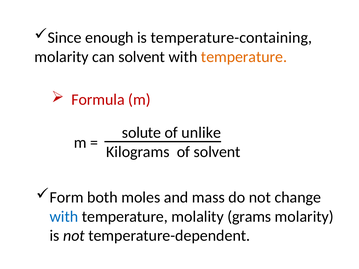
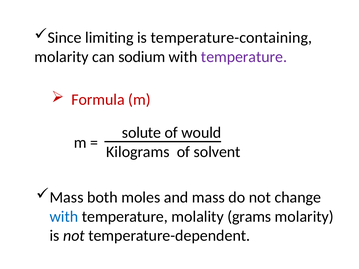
enough: enough -> limiting (109, 38)
can solvent: solvent -> sodium (142, 57)
temperature colour: orange -> purple (244, 57)
unlike: unlike -> would (201, 133)
Form: Form -> Mass (67, 198)
